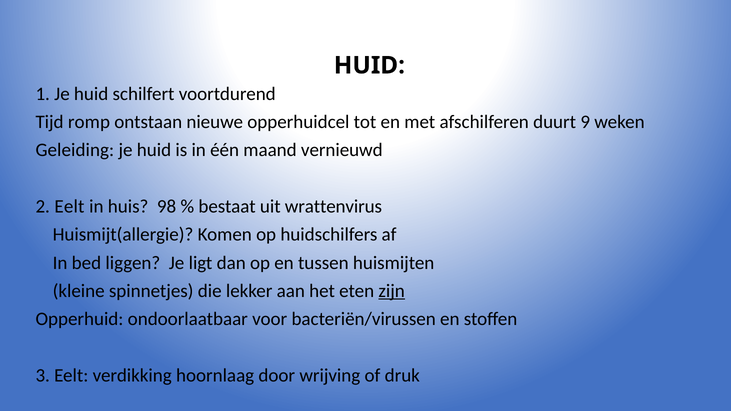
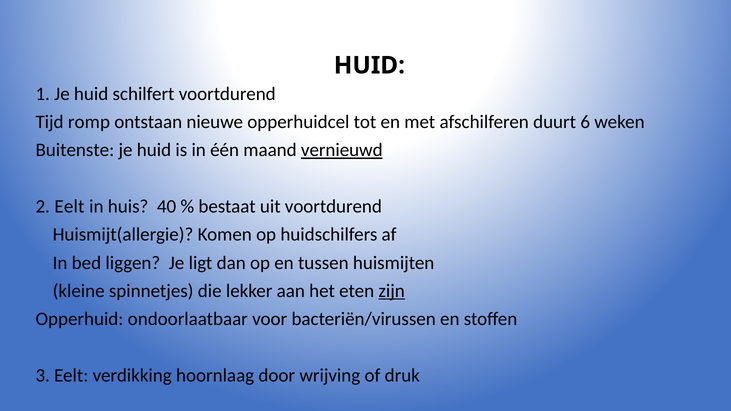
9: 9 -> 6 (585, 122)
Geleiding: Geleiding -> Buitenste (75, 150)
vernieuwd underline: none -> present (342, 150)
98: 98 -> 40 (167, 207)
uit wrattenvirus: wrattenvirus -> voortdurend (333, 207)
